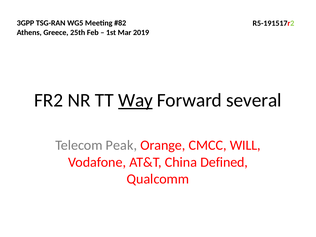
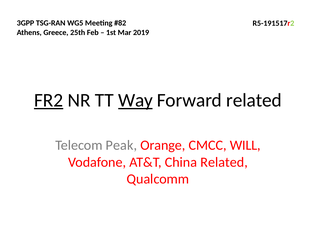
FR2 underline: none -> present (49, 100)
Forward several: several -> related (254, 100)
China Defined: Defined -> Related (224, 162)
